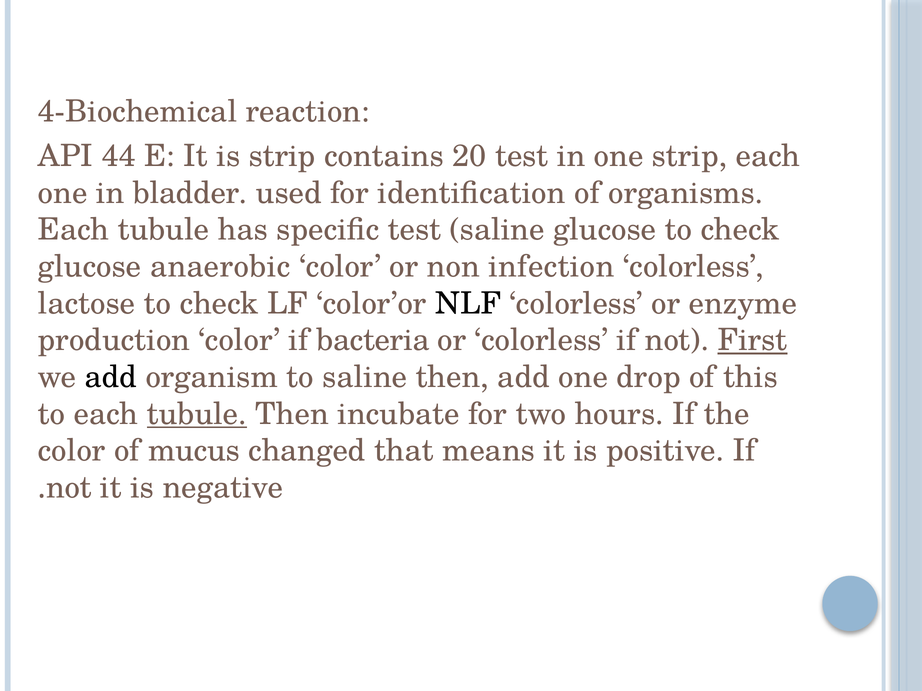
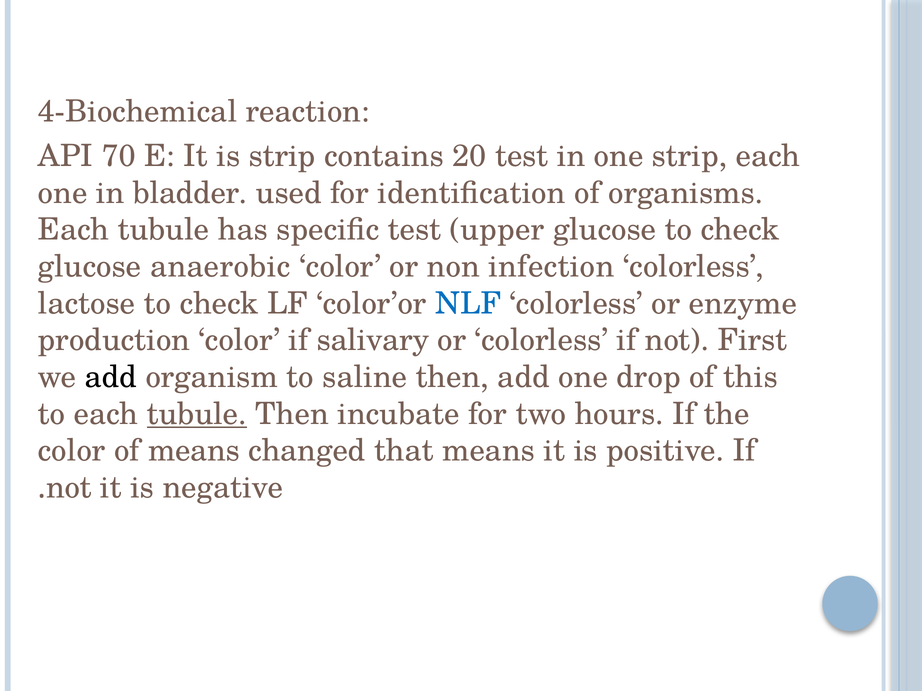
44: 44 -> 70 (119, 156)
test saline: saline -> upper (497, 230)
NLF colour: black -> blue (468, 304)
bacteria: bacteria -> salivary (373, 341)
First underline: present -> none (753, 341)
of mucus: mucus -> means (194, 451)
